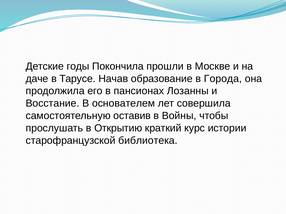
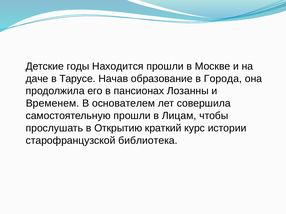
Покончила: Покончила -> Находится (118, 66)
Восстание: Восстание -> Временем (53, 104)
самостоятельную оставив: оставив -> прошли (132, 116)
Войны: Войны -> Лицам (179, 116)
